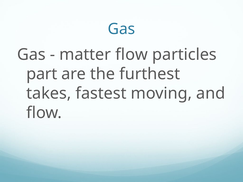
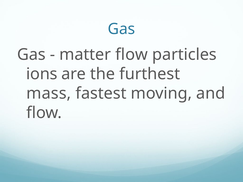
part: part -> ions (42, 74)
takes: takes -> mass (49, 93)
